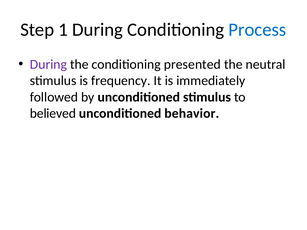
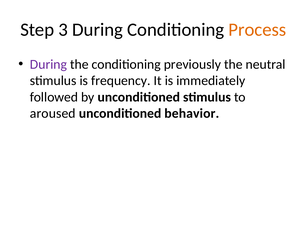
1: 1 -> 3 (63, 30)
Process colour: blue -> orange (257, 30)
presented: presented -> previously (192, 64)
believed: believed -> aroused (53, 114)
